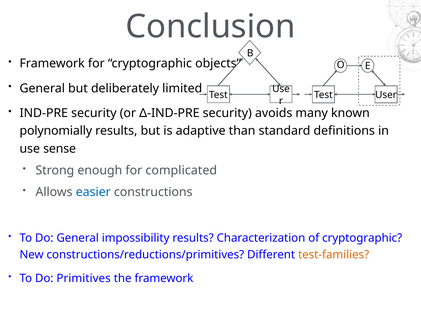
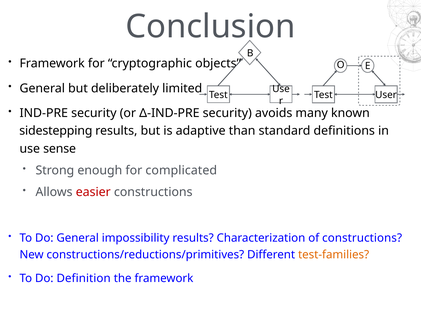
polynomially: polynomially -> sidestepping (56, 131)
easier colour: blue -> red (93, 192)
of cryptographic: cryptographic -> constructions (362, 238)
Primitives: Primitives -> Definition (84, 278)
